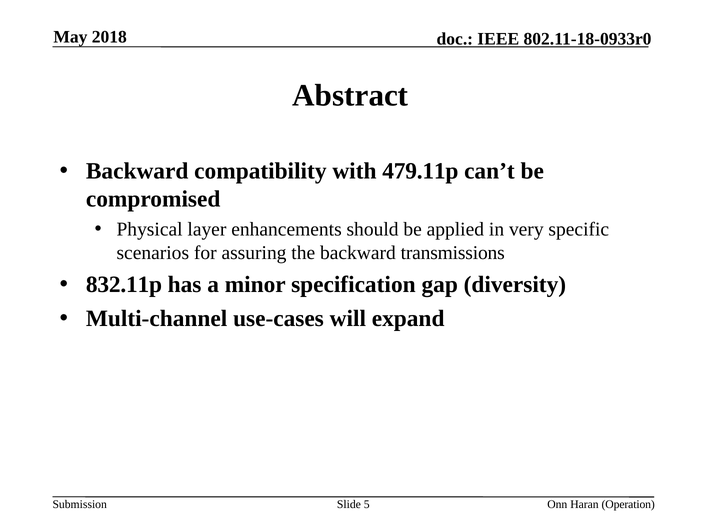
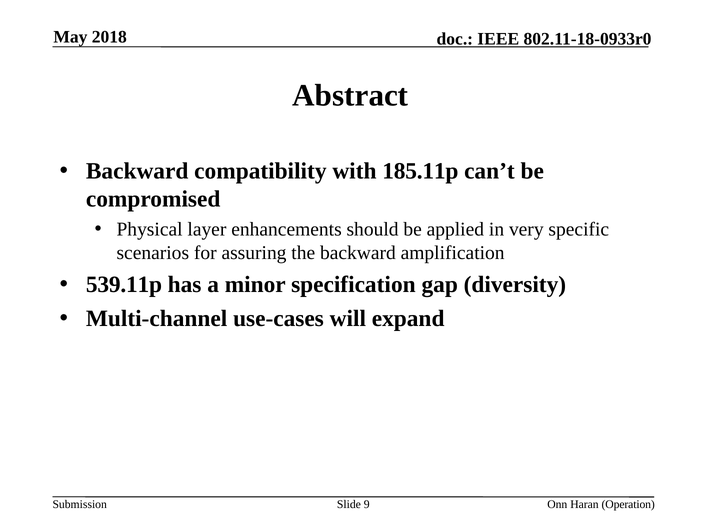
479.11p: 479.11p -> 185.11p (420, 171)
transmissions: transmissions -> amplification (453, 253)
832.11p: 832.11p -> 539.11p (124, 285)
5: 5 -> 9 (367, 504)
